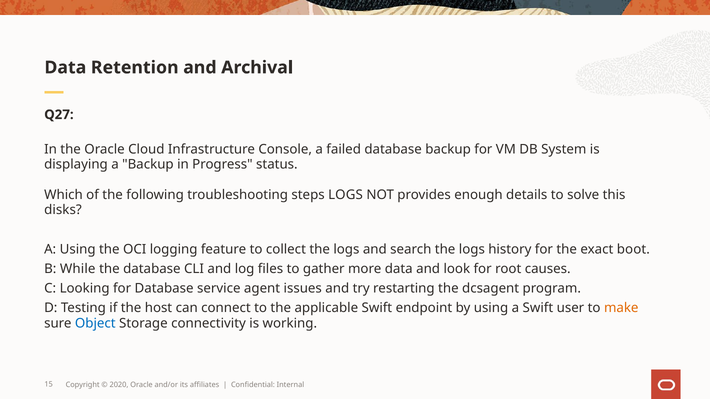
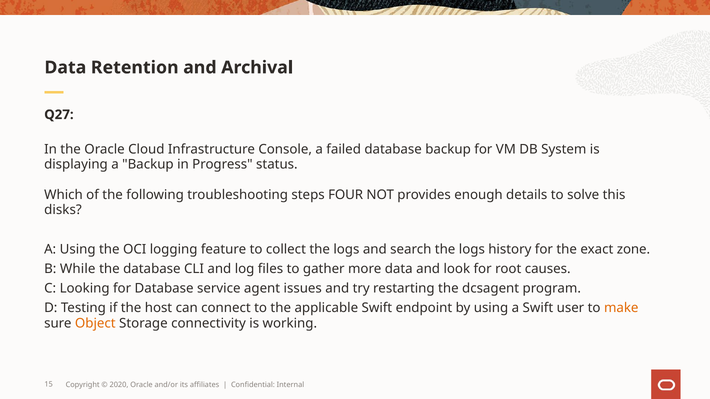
steps LOGS: LOGS -> FOUR (346, 195)
boot: boot -> zone (633, 250)
Object colour: blue -> orange (95, 324)
